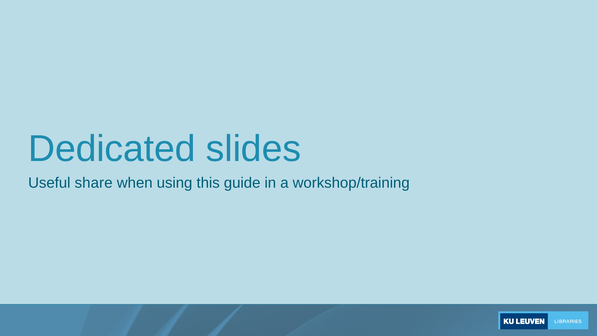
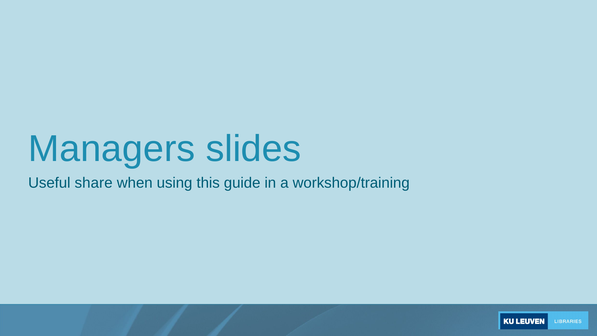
Dedicated: Dedicated -> Managers (112, 149)
